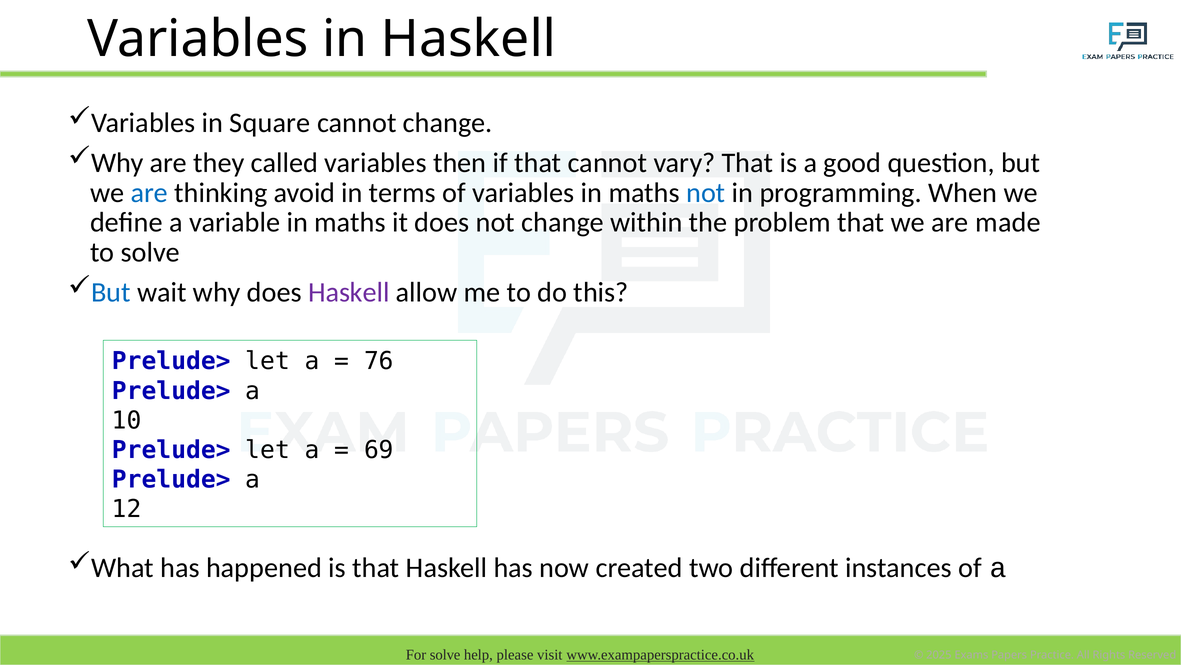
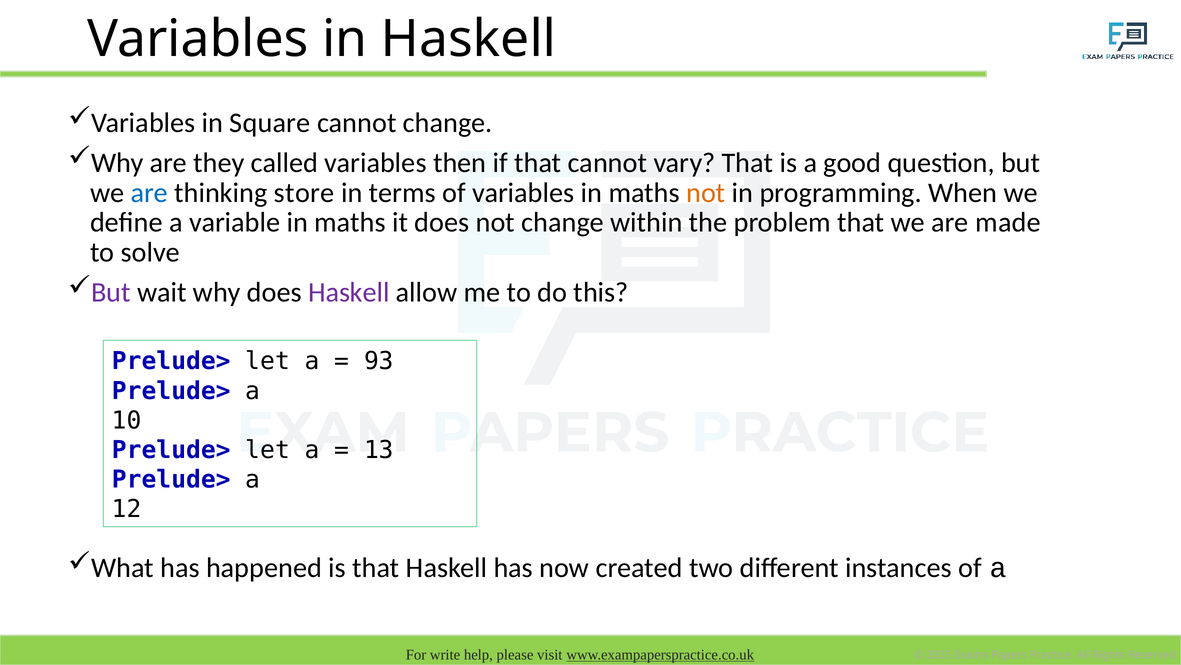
avoid: avoid -> store (304, 193)
not colour: blue -> orange (706, 193)
But colour: blue -> purple (111, 292)
76: 76 -> 93 (379, 361)
69: 69 -> 13 (379, 450)
solve: solve -> write (445, 654)
